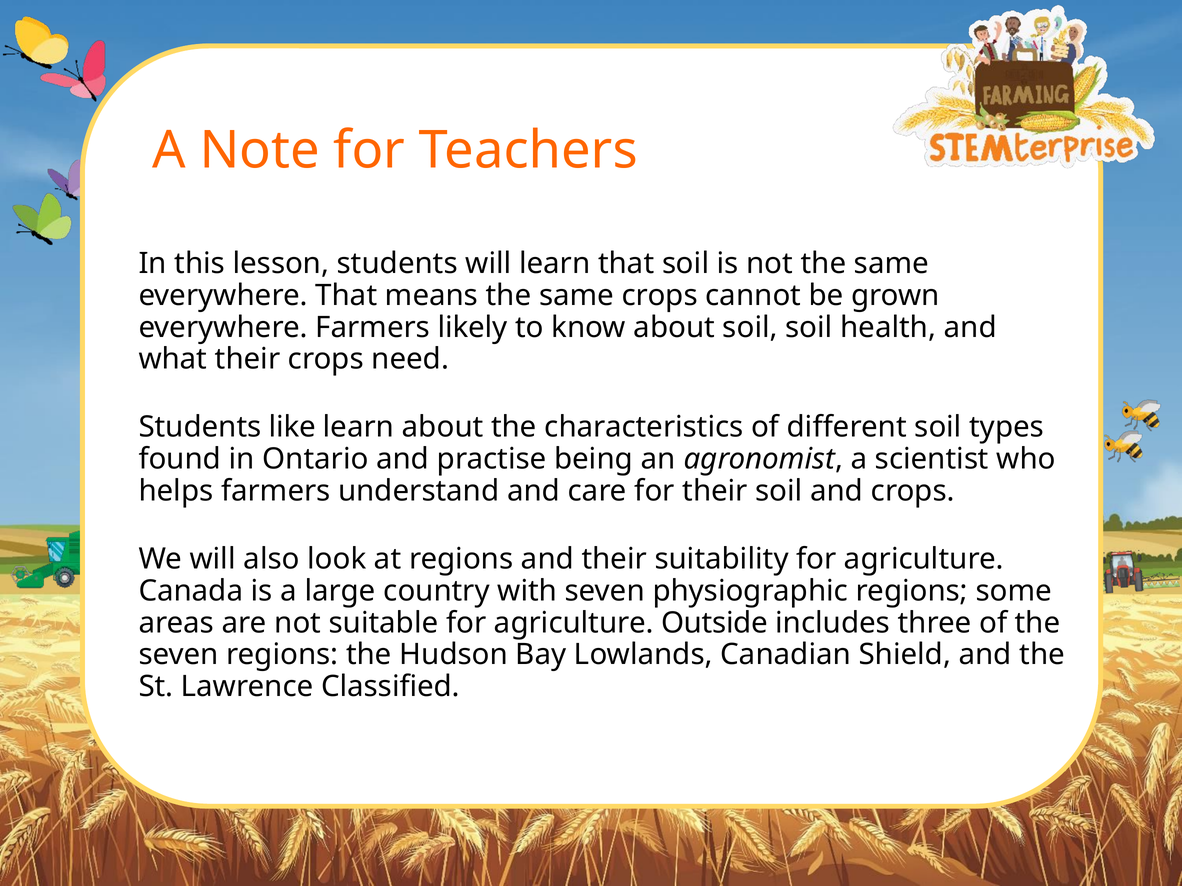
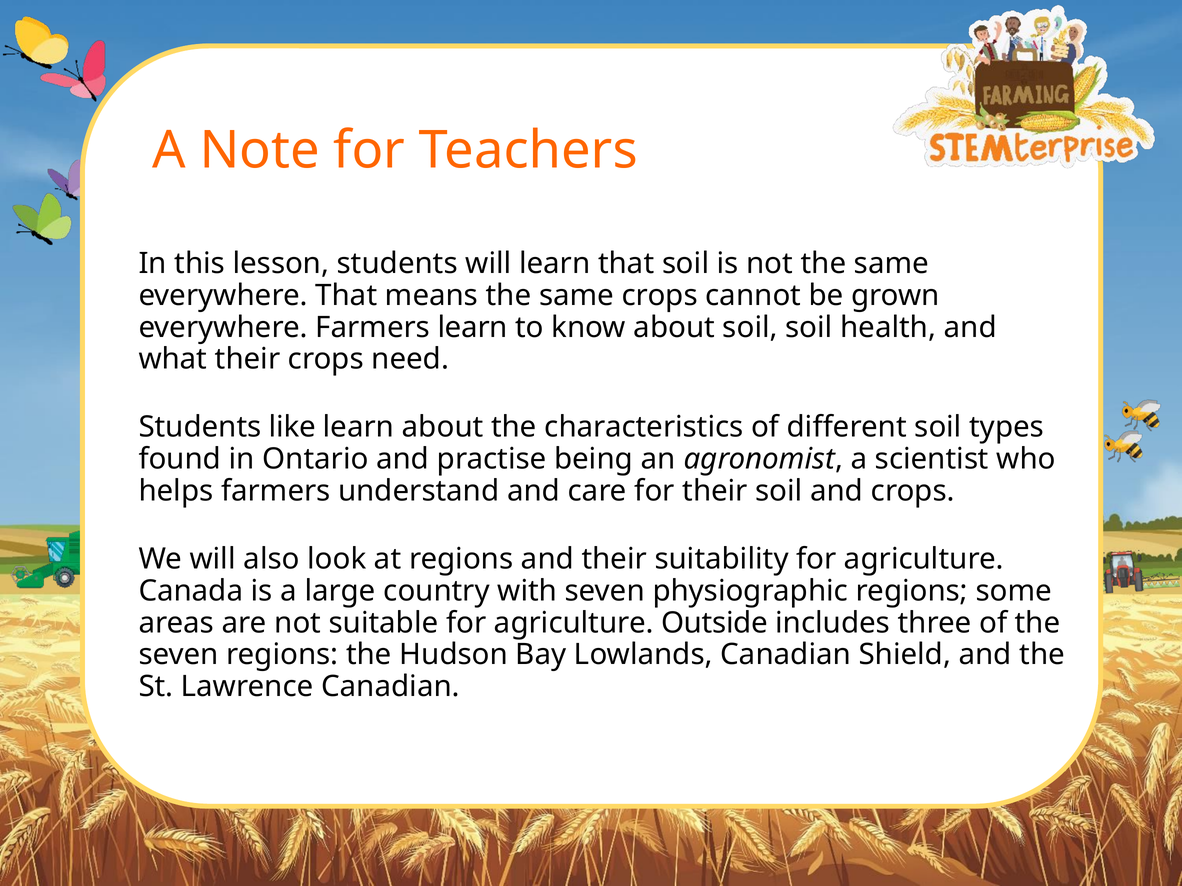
Farmers likely: likely -> learn (473, 327)
Lawrence Classified: Classified -> Canadian (390, 687)
